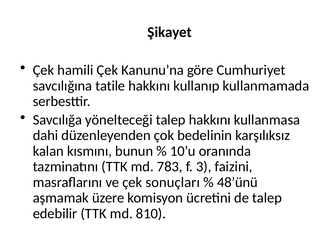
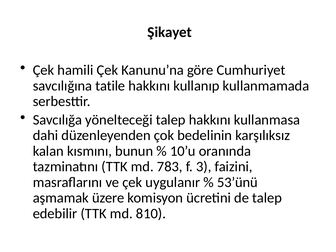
sonuçları: sonuçları -> uygulanır (173, 182)
48’ünü: 48’ünü -> 53’ünü (237, 182)
